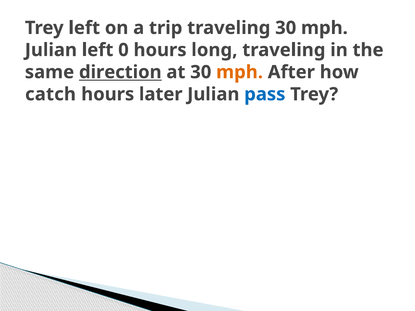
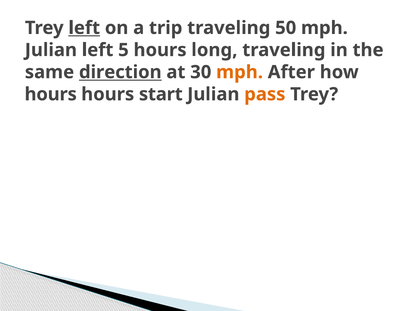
left underline: none -> present (84, 28)
traveling 30: 30 -> 50 (286, 28)
0: 0 -> 5 (123, 50)
catch: catch -> hours (51, 94)
later: later -> start (161, 94)
pass colour: blue -> orange (265, 94)
